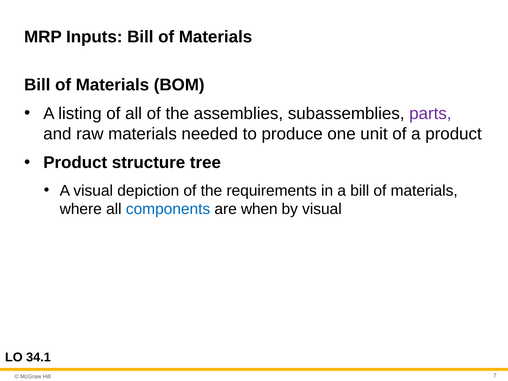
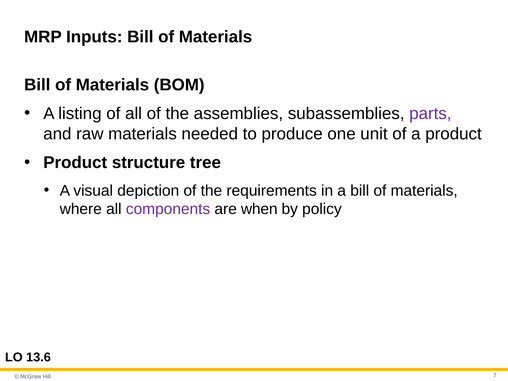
components colour: blue -> purple (168, 209)
by visual: visual -> policy (322, 209)
34.1: 34.1 -> 13.6 (39, 357)
